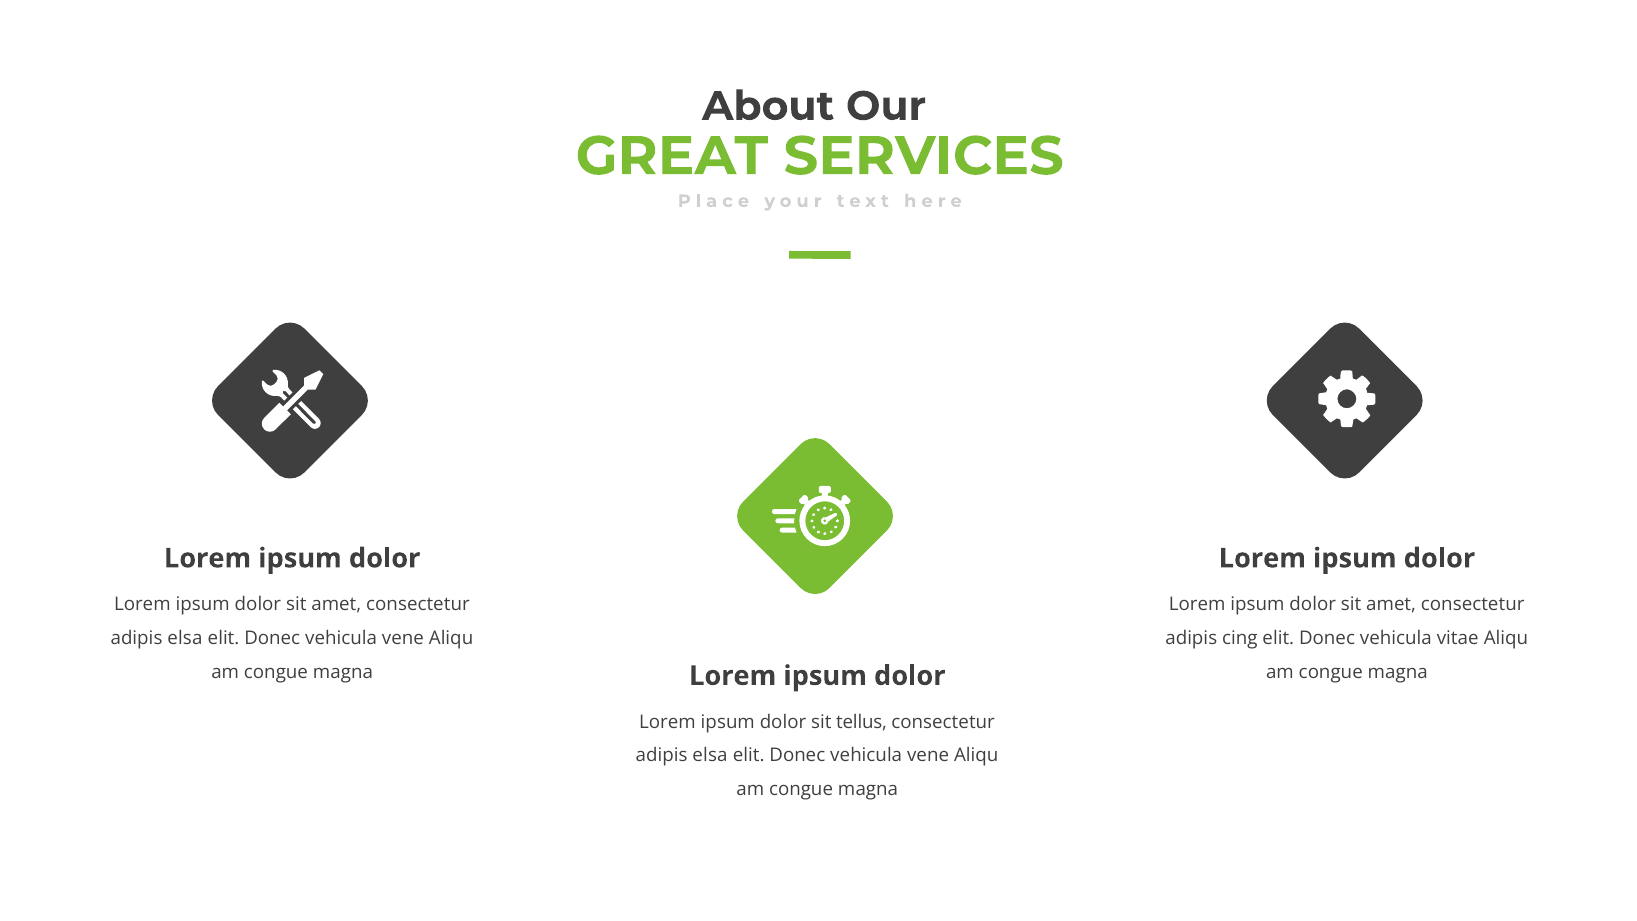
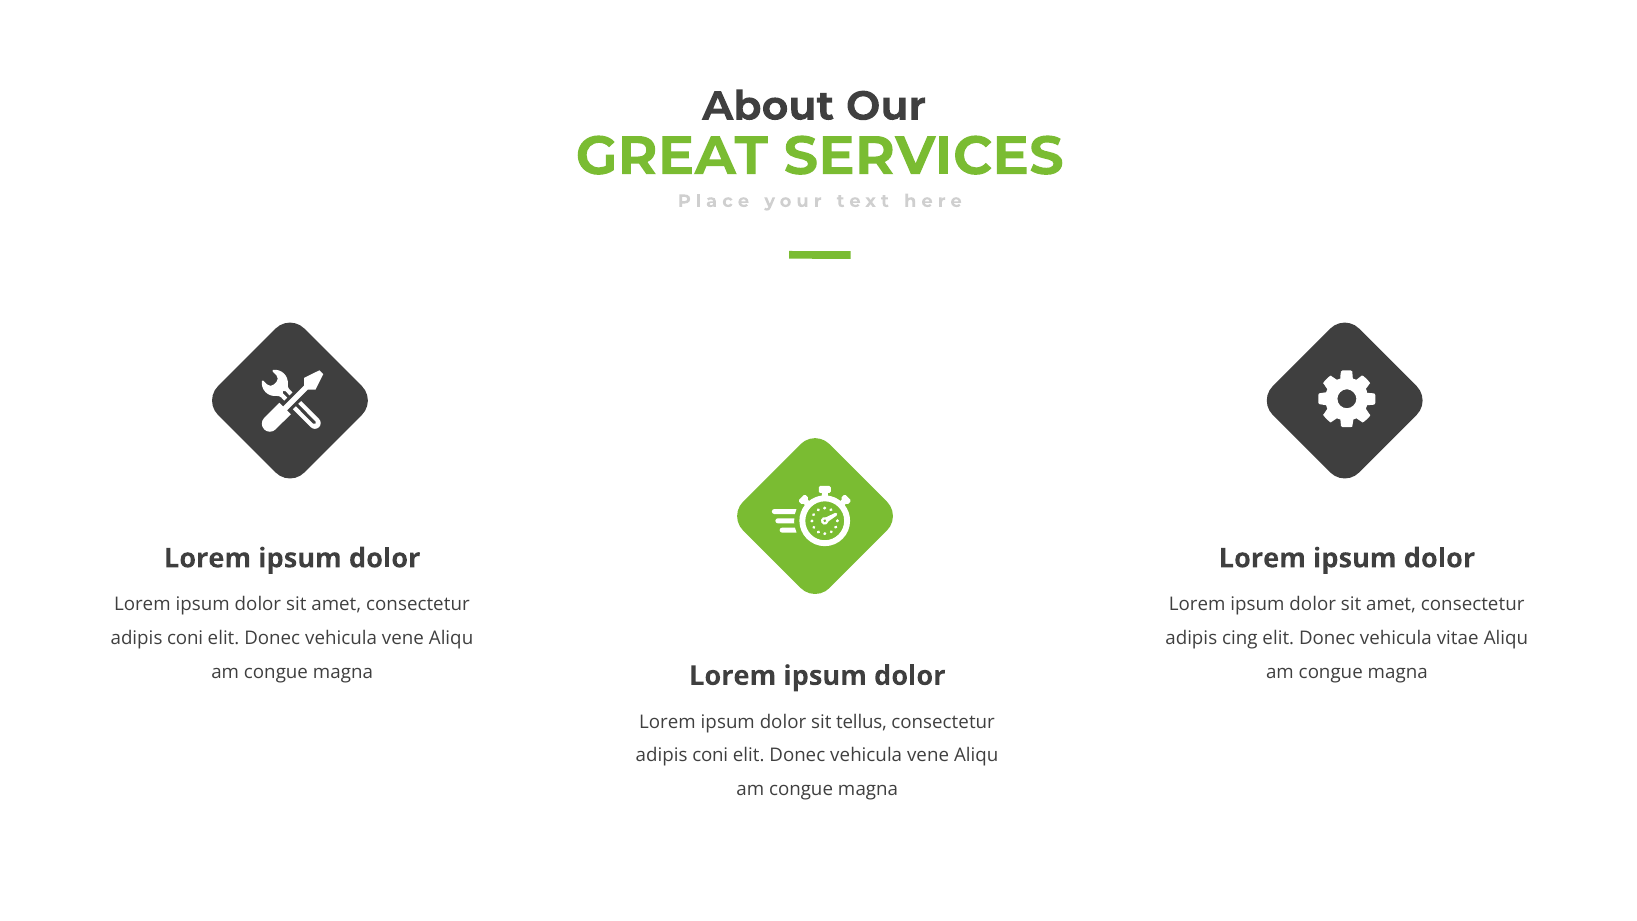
elsa: elsa -> coni (185, 638)
elsa: elsa -> coni (710, 755)
